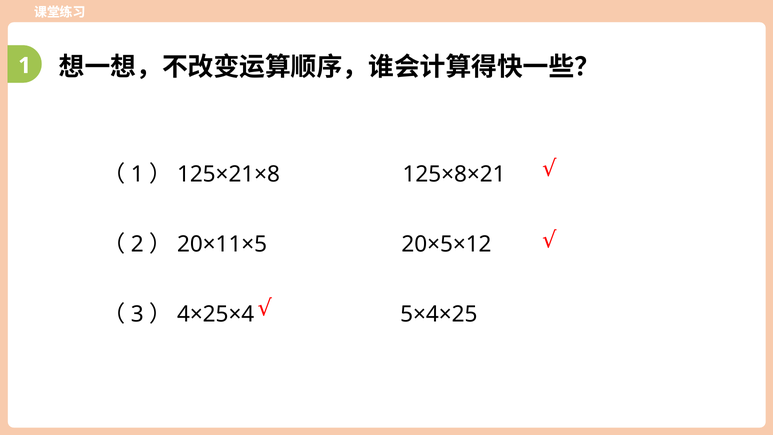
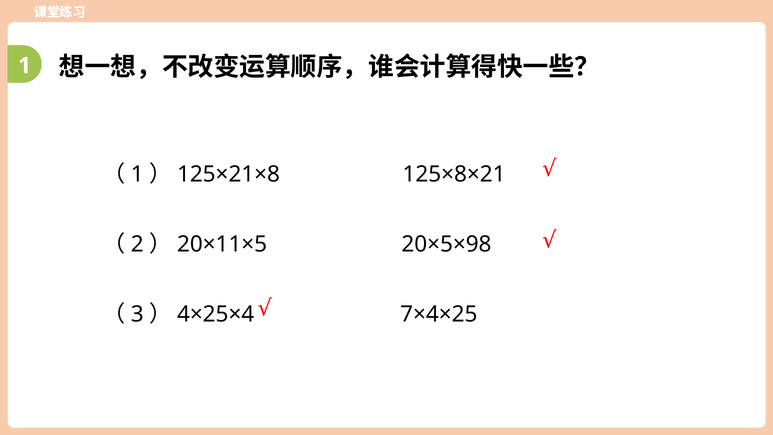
20×5×12: 20×5×12 -> 20×5×98 (446, 244)
5×4×25: 5×4×25 -> 7×4×25 (439, 314)
